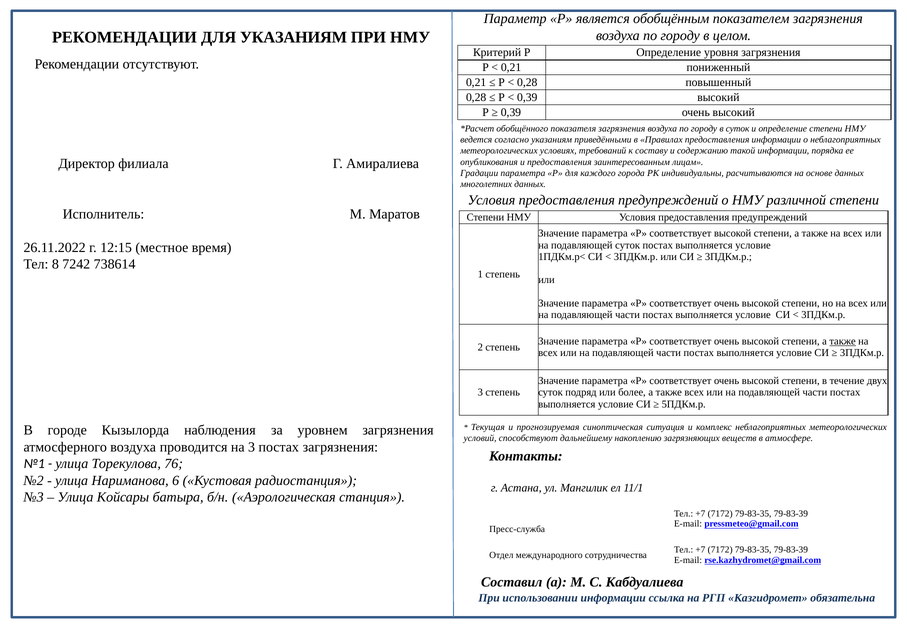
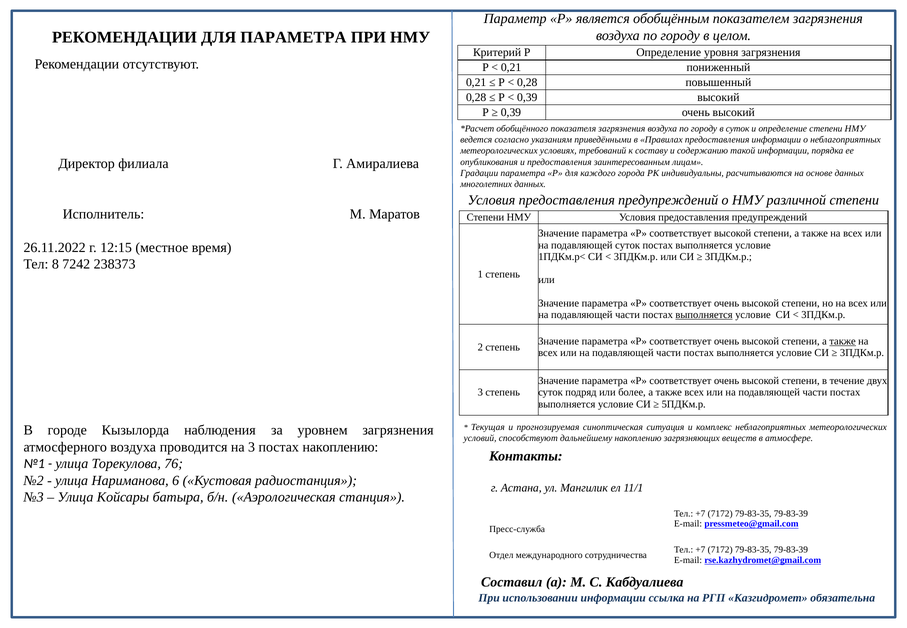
ДЛЯ УКАЗАНИЯМ: УКАЗАНИЯМ -> ПАРАМЕТРА (293, 38)
738614: 738614 -> 238373 (115, 264)
выполняется underline: none -> present (704, 315)
постах загрязнения: загрязнения -> накоплению (340, 447)
